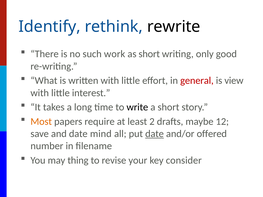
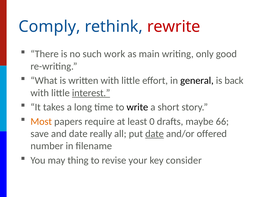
Identify: Identify -> Comply (49, 27)
rewrite colour: black -> red (174, 27)
as short: short -> main (149, 54)
general colour: red -> black (197, 81)
view: view -> back (234, 81)
interest underline: none -> present (91, 93)
2: 2 -> 0 (152, 122)
12: 12 -> 66 (222, 122)
mind: mind -> really (101, 134)
